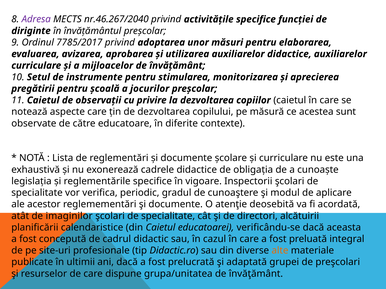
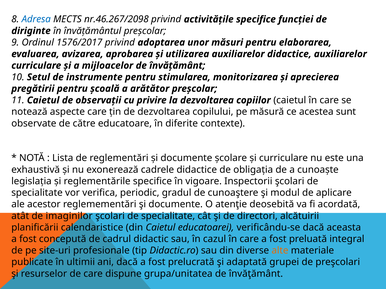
Adresa colour: purple -> blue (36, 19)
nr.46.267/2040: nr.46.267/2040 -> nr.46.267/2098 (116, 19)
7785/2017: 7785/2017 -> 1576/2017 (79, 42)
jocurilor: jocurilor -> arătător (150, 89)
